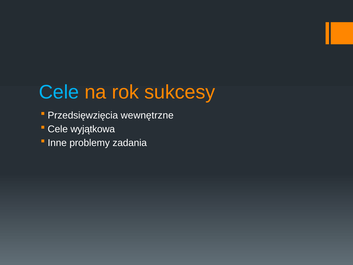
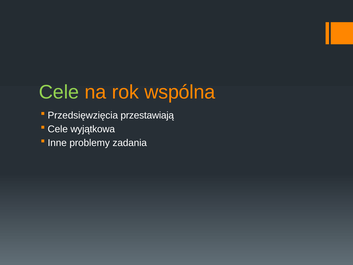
Cele colour: light blue -> light green (59, 92)
sukcesy: sukcesy -> wspólna (180, 92)
wewnętrzne: wewnętrzne -> przestawiają (147, 115)
